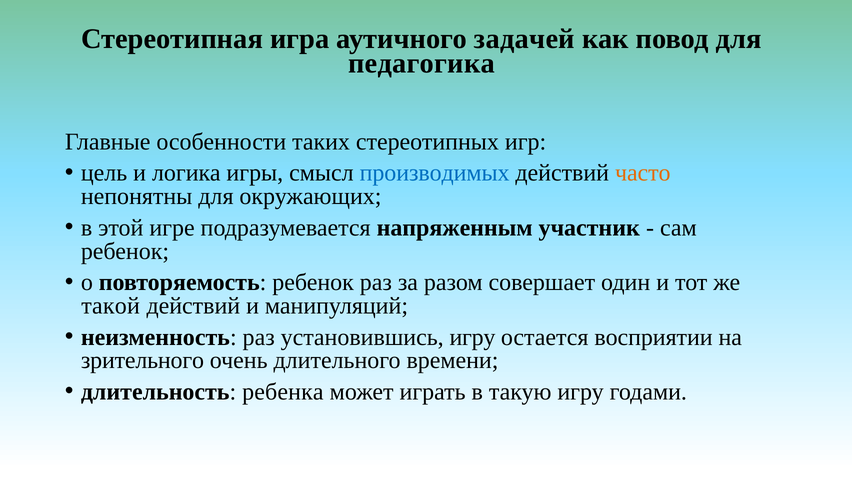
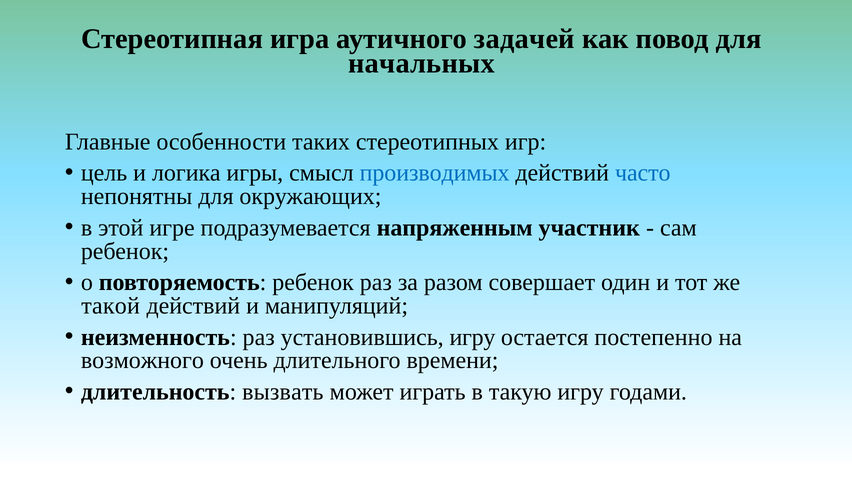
педагогика: педагогика -> начальных (421, 63)
часто colour: orange -> blue (643, 173)
восприятии: восприятии -> постепенно (653, 337)
зрительного: зрительного -> возможного (142, 360)
ребенка: ребенка -> вызвать (283, 391)
